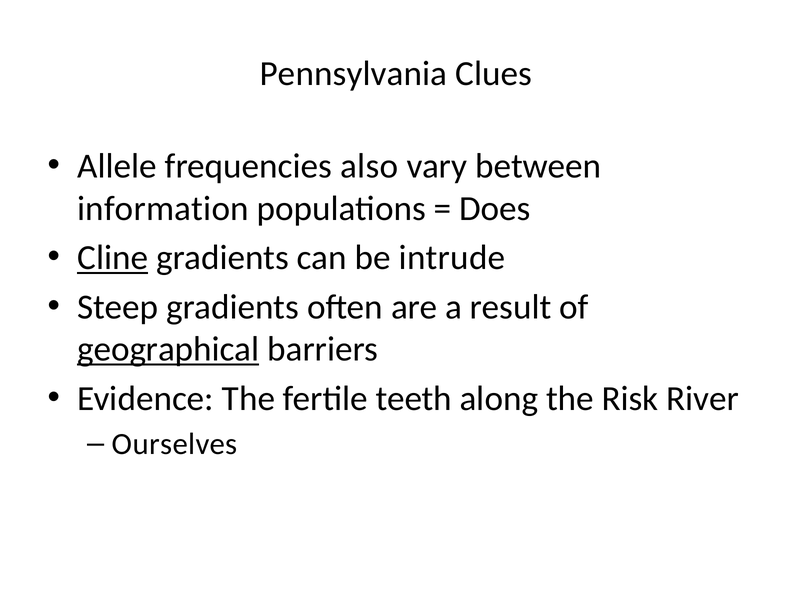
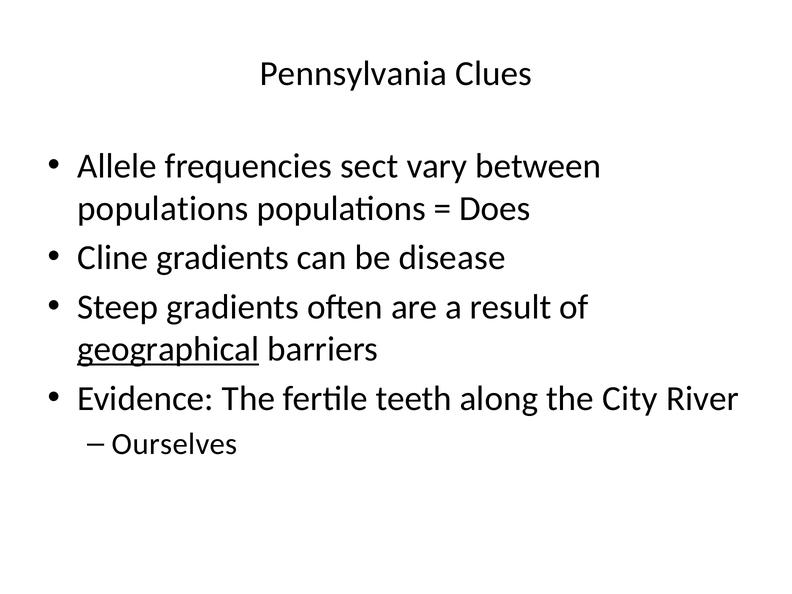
also: also -> sect (369, 166)
information: information -> populations (163, 208)
Cline underline: present -> none (113, 258)
intrude: intrude -> disease (452, 258)
Risk: Risk -> City (630, 399)
